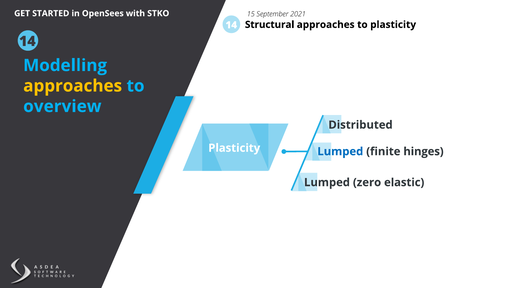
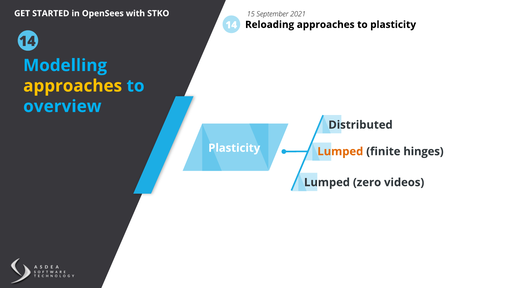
Structural: Structural -> Reloading (270, 25)
Lumped colour: blue -> orange (340, 151)
elastic: elastic -> videos (404, 182)
